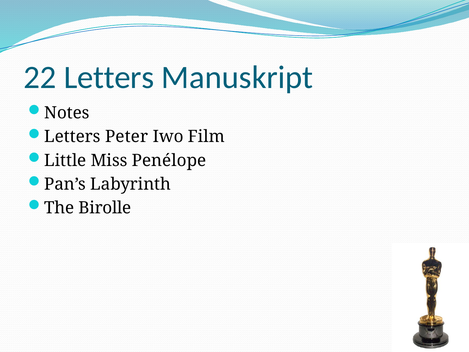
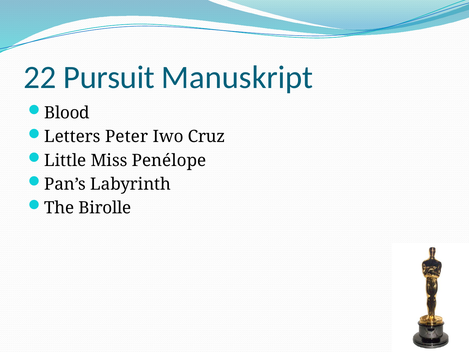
22 Letters: Letters -> Pursuit (109, 77)
Notes: Notes -> Blood (67, 113)
Film: Film -> Cruz (206, 137)
